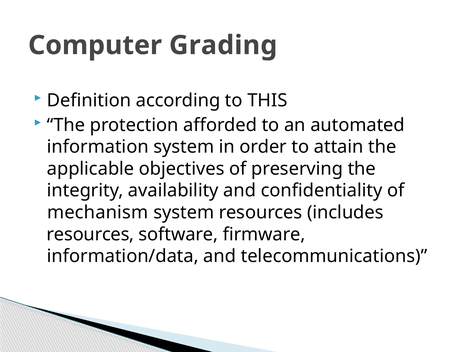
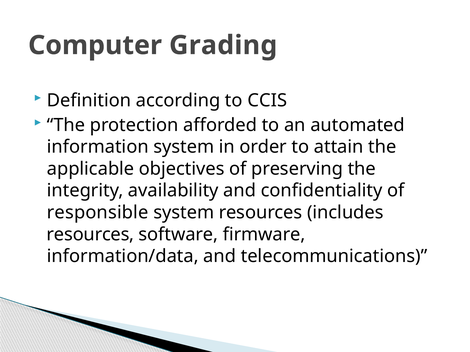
THIS: THIS -> CCIS (267, 101)
mechanism: mechanism -> responsible (98, 213)
